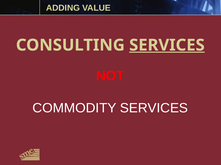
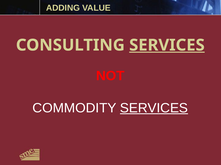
SERVICES underline: none -> present (154, 108)
